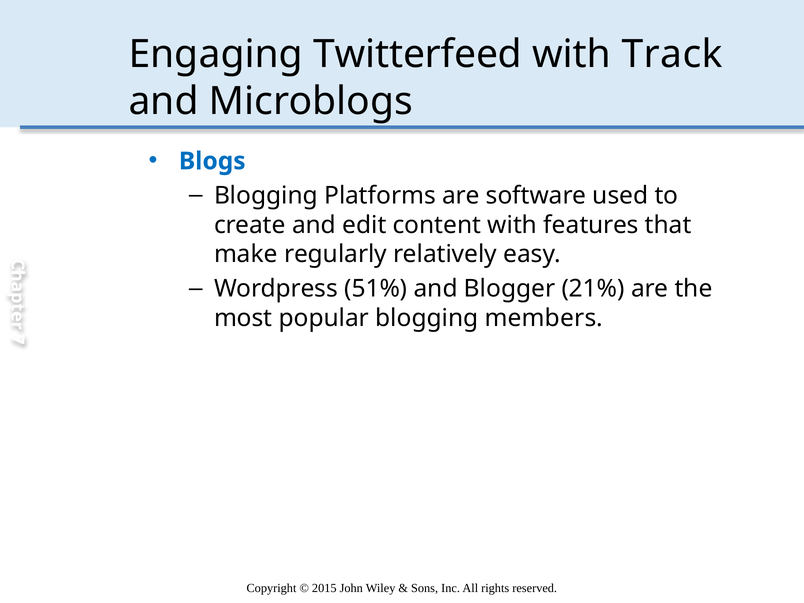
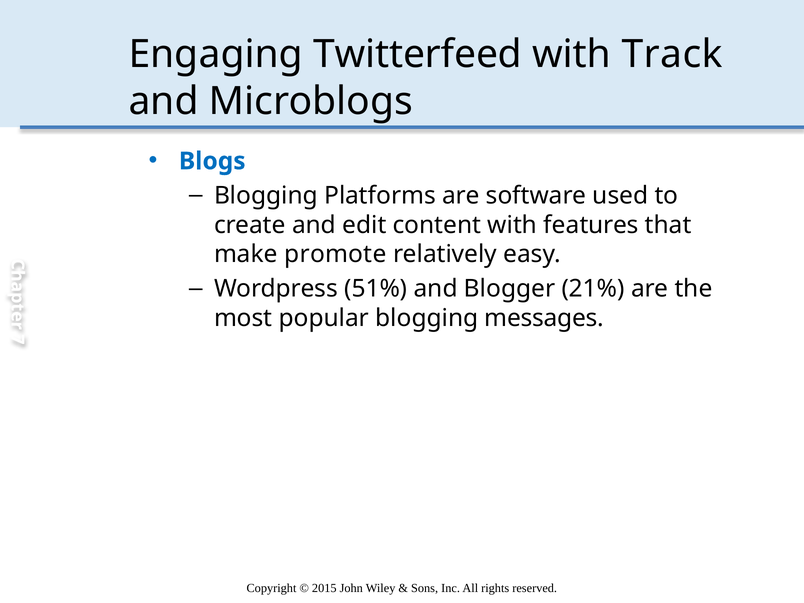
regularly: regularly -> promote (335, 254)
members: members -> messages (544, 318)
